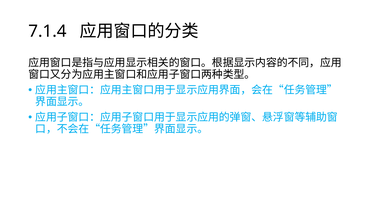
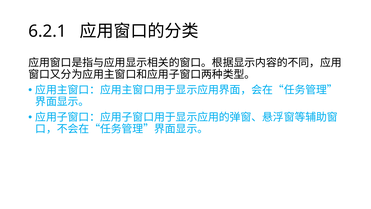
7.1.4: 7.1.4 -> 6.2.1 (47, 31)
